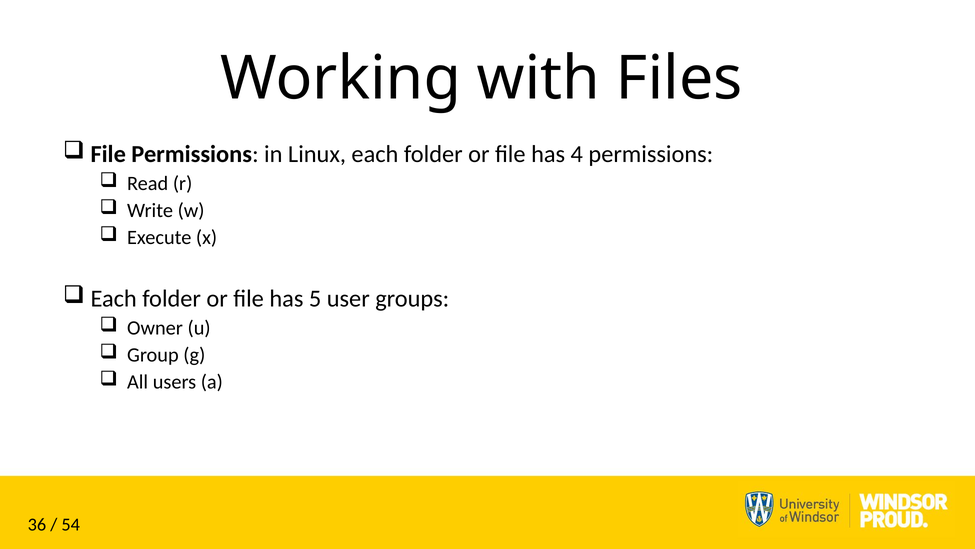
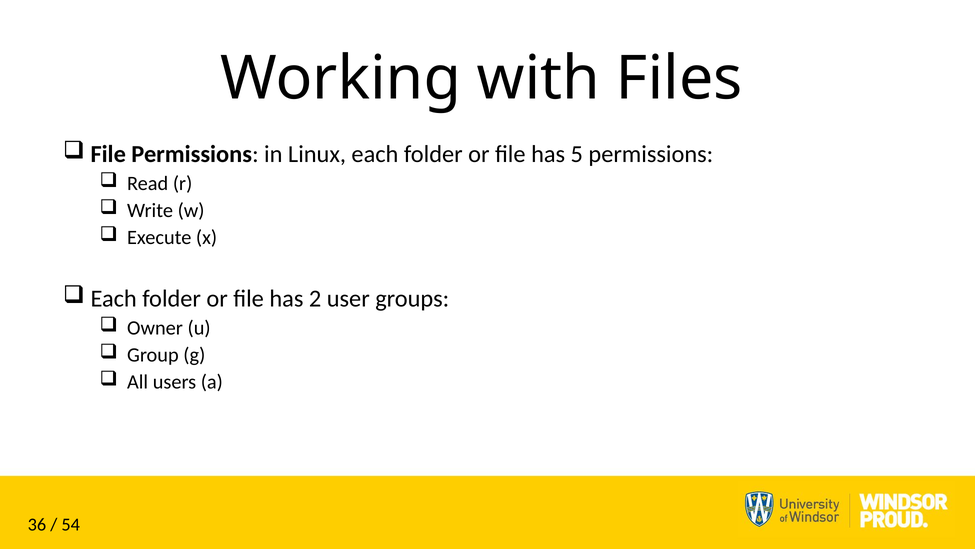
4: 4 -> 5 (577, 154)
5: 5 -> 2 (315, 298)
